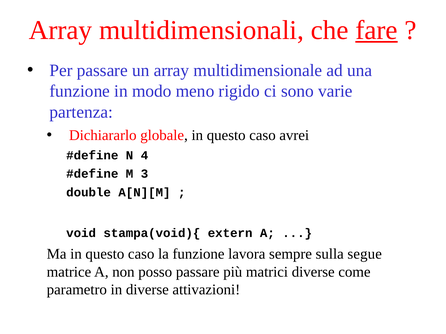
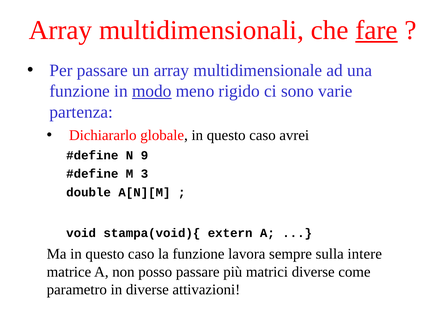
modo underline: none -> present (152, 91)
4: 4 -> 9 (144, 156)
segue: segue -> intere (365, 254)
